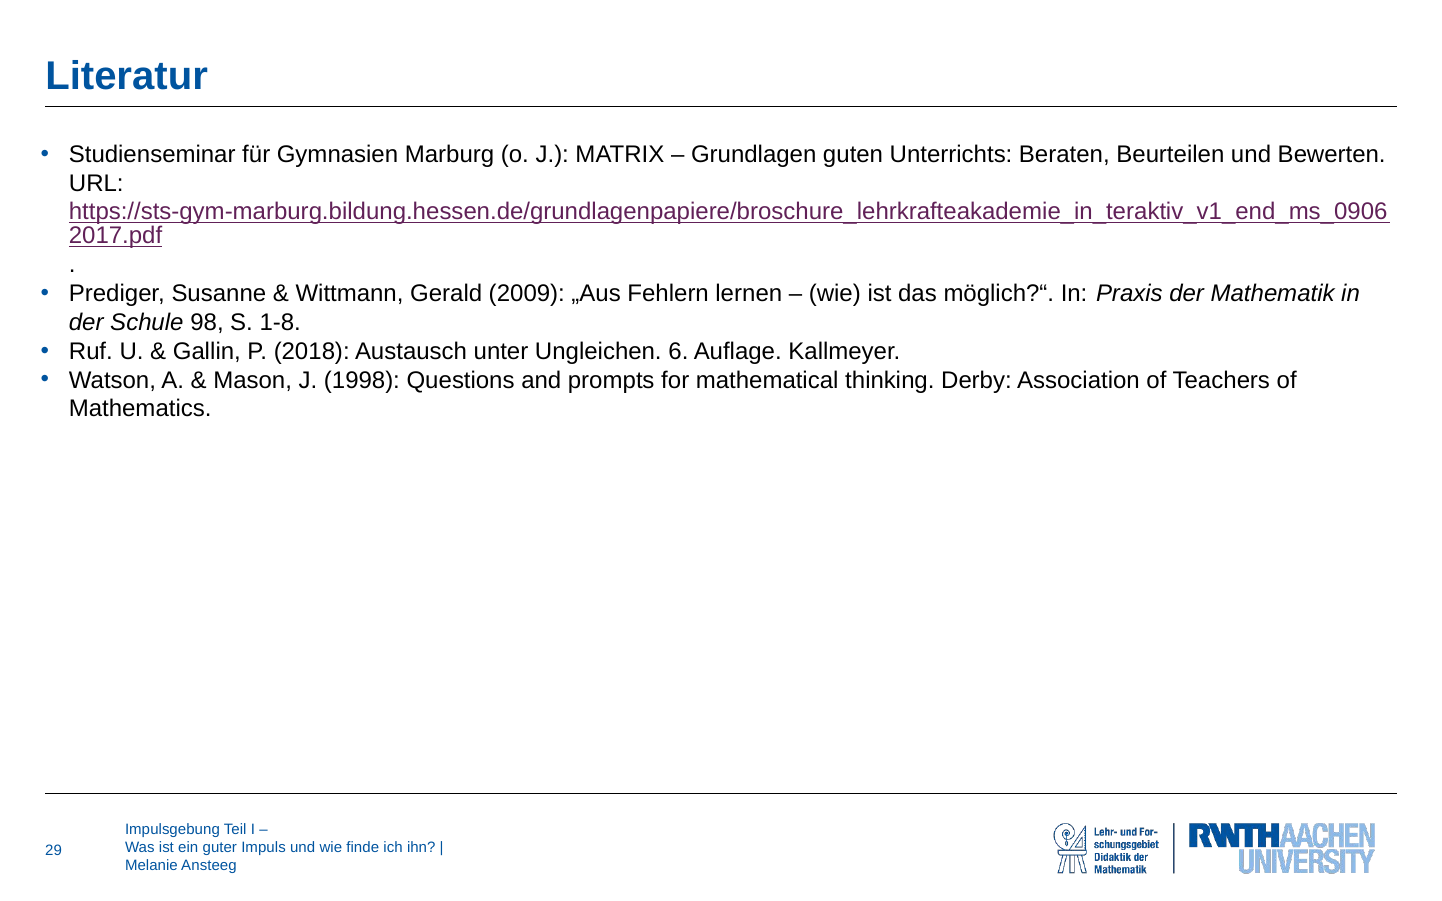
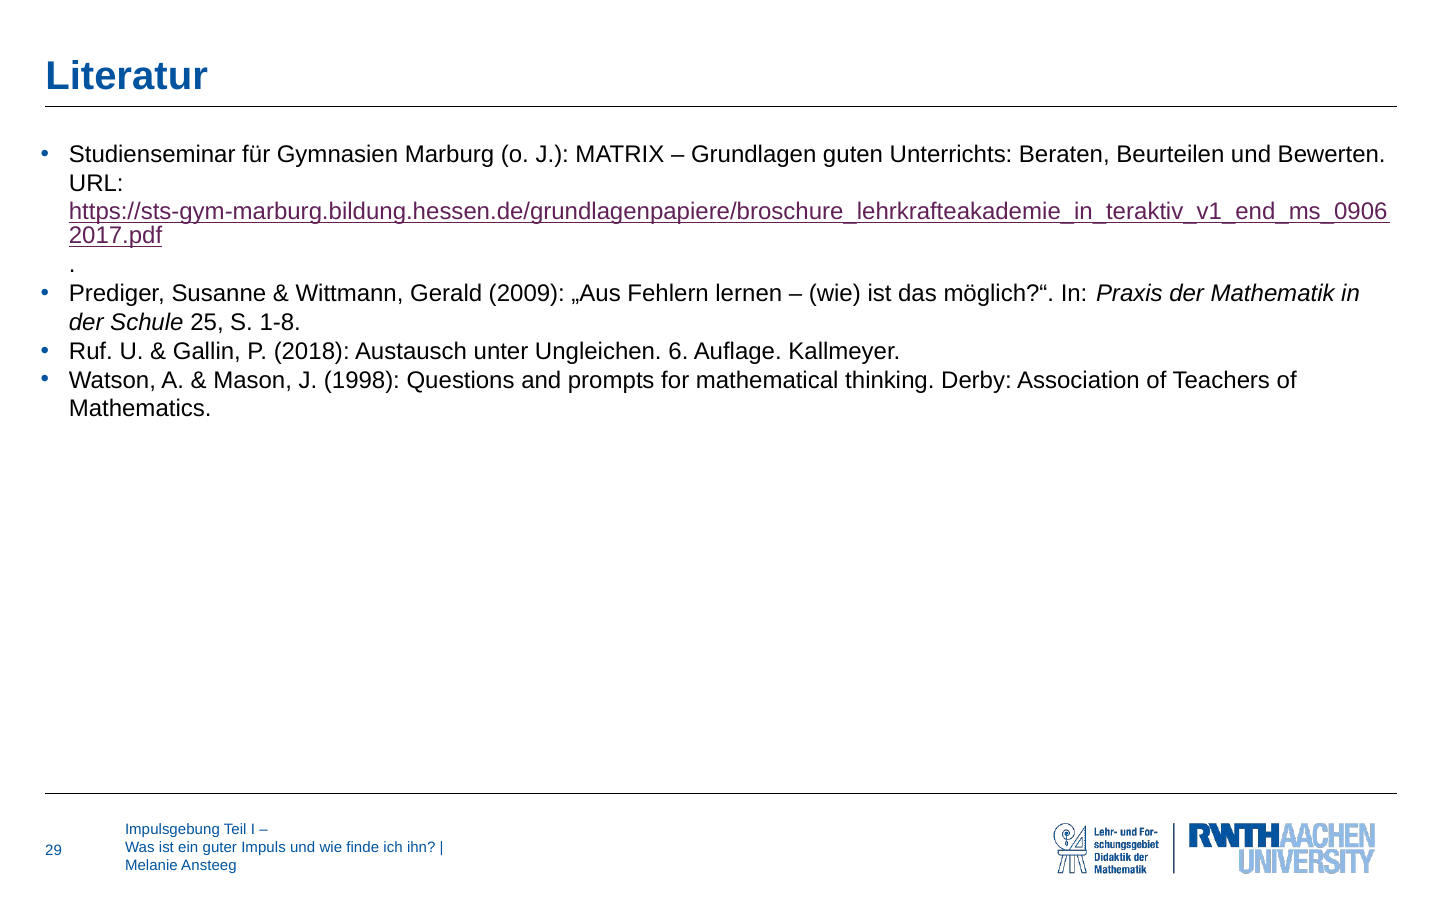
98: 98 -> 25 (207, 323)
